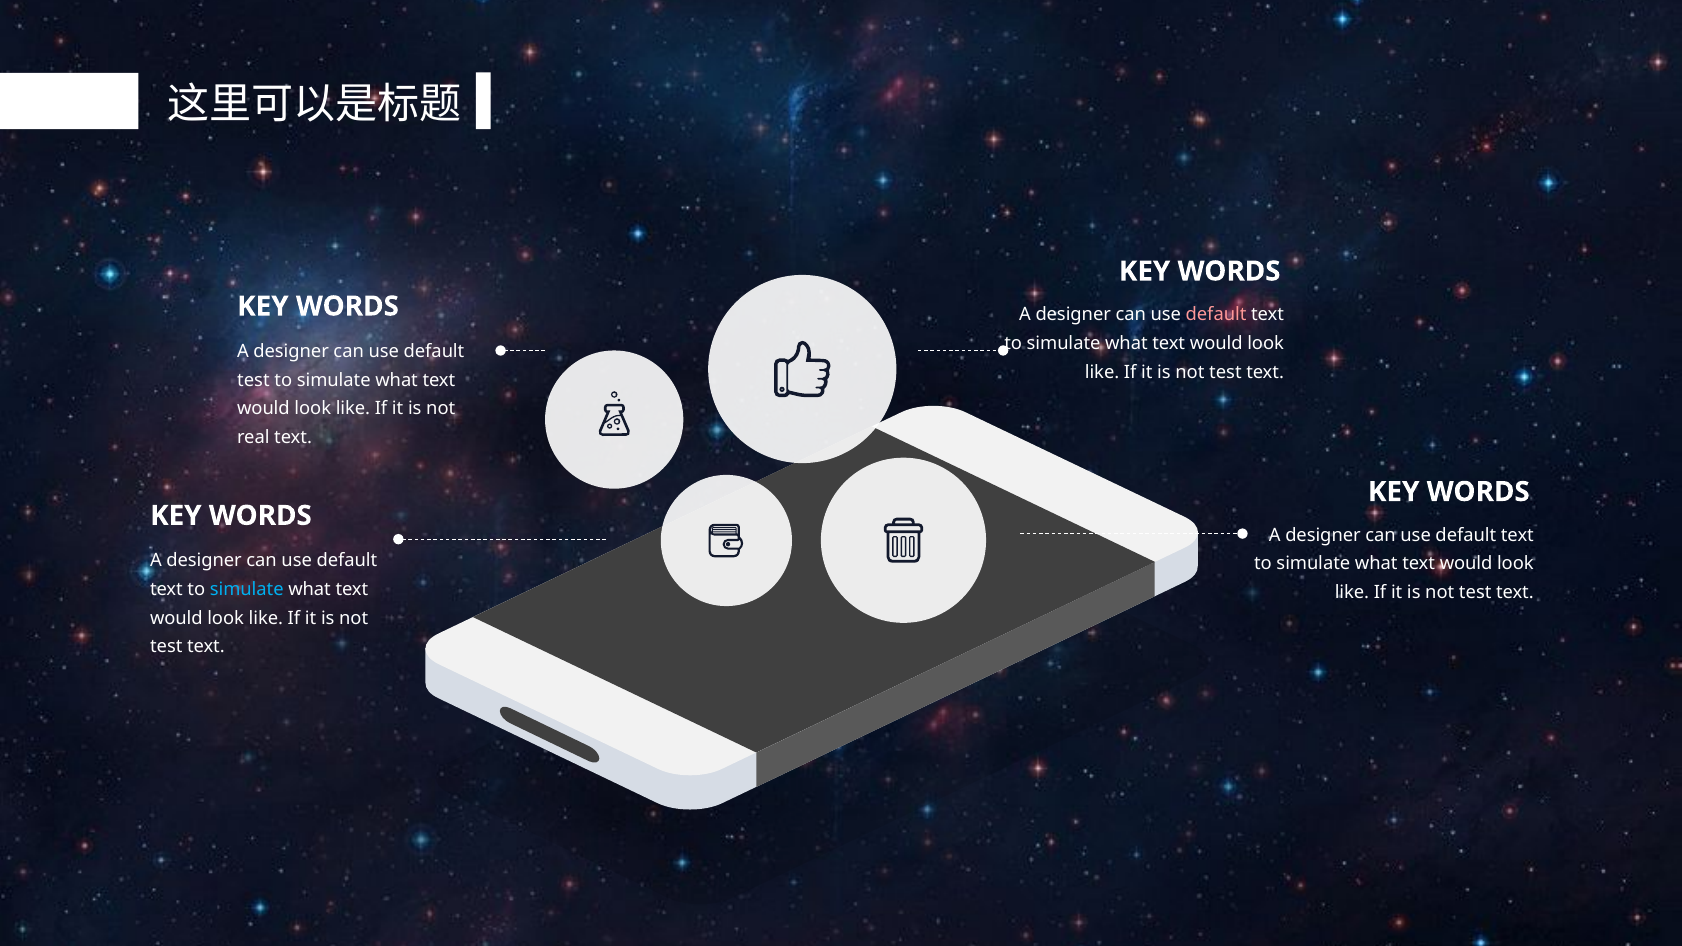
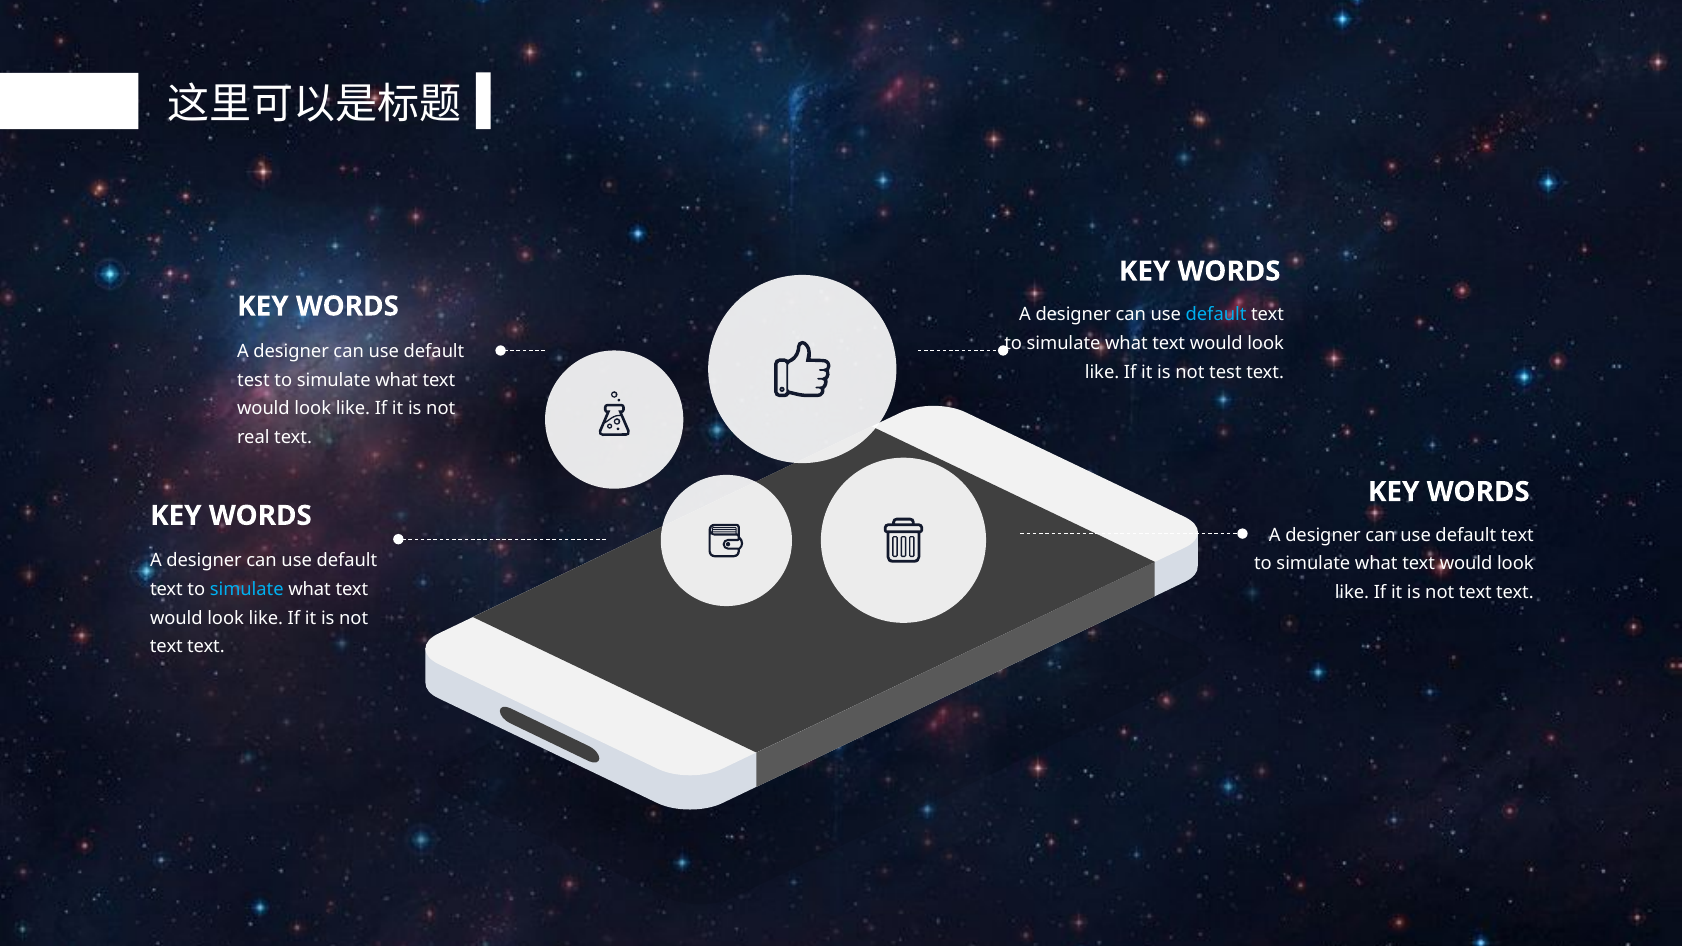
default colour: pink -> light blue (1216, 315)
test: test -> text (1475, 593)
test: test -> text (166, 647)
